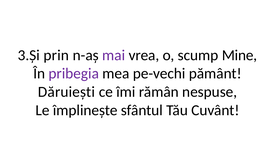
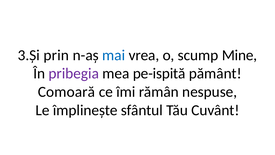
mai colour: purple -> blue (114, 55)
pe-vechi: pe-vechi -> pe-ispită (159, 73)
Dăruiești: Dăruiești -> Comoară (66, 92)
